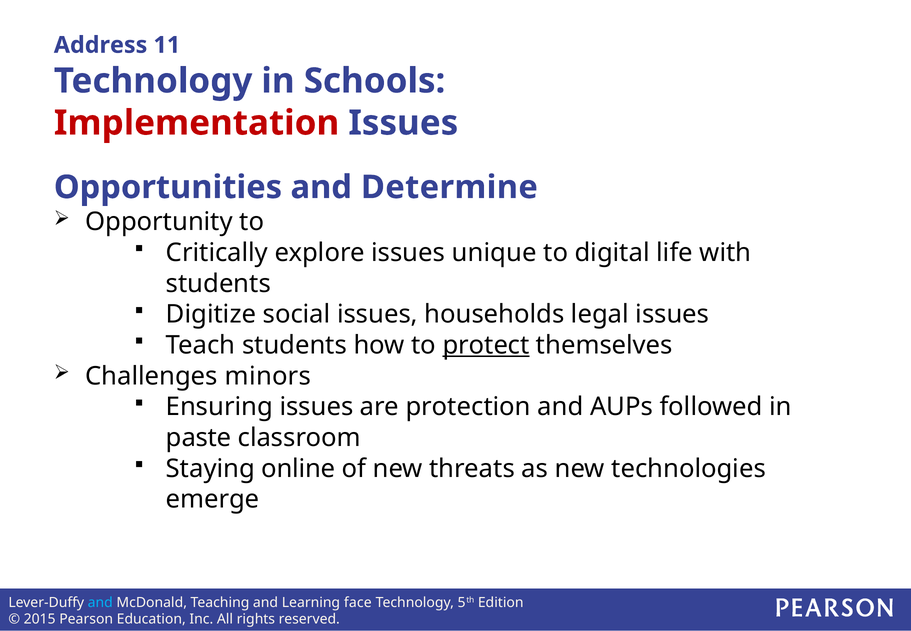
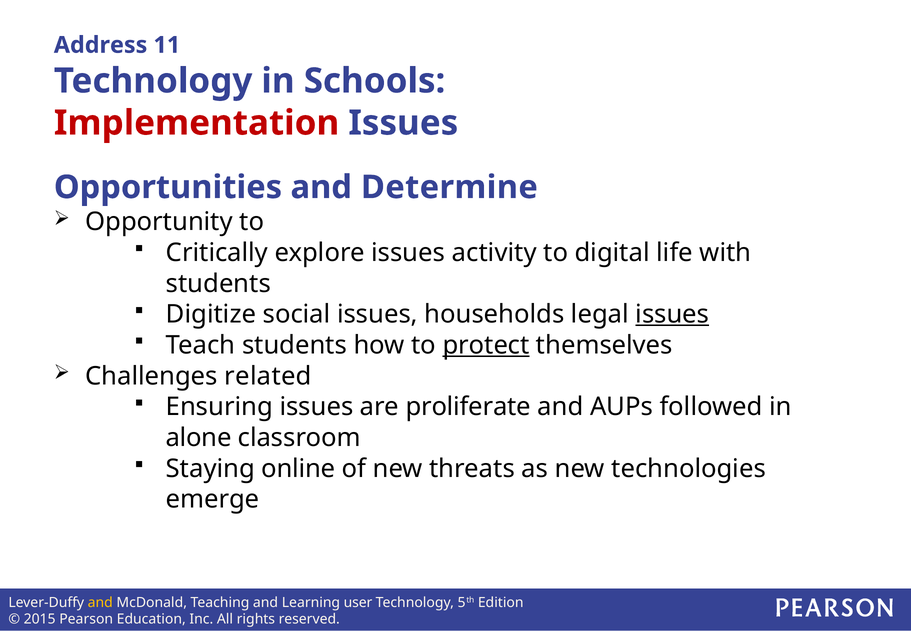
unique: unique -> activity (494, 253)
issues underline: none -> present (672, 314)
minors: minors -> related (268, 376)
protection: protection -> proliferate (468, 407)
paste: paste -> alone (199, 438)
and colour: light blue -> yellow (100, 602)
face: face -> user (358, 602)
